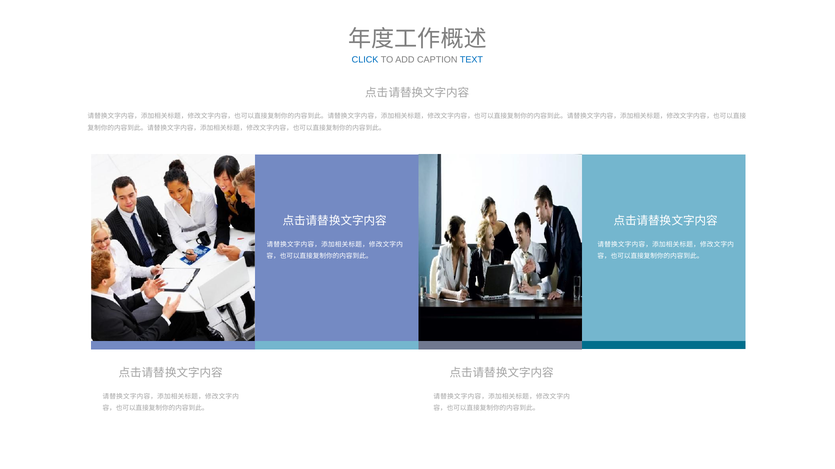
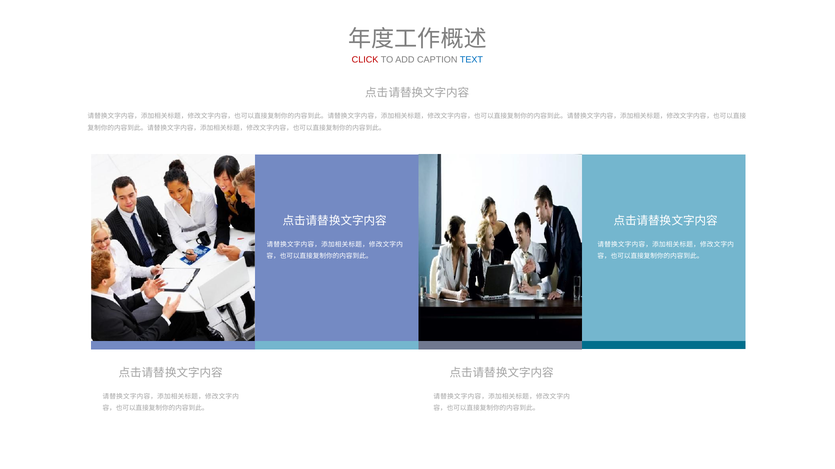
CLICK colour: blue -> red (365, 60)
